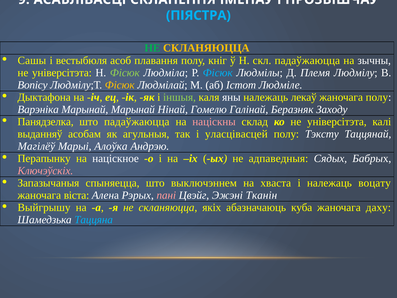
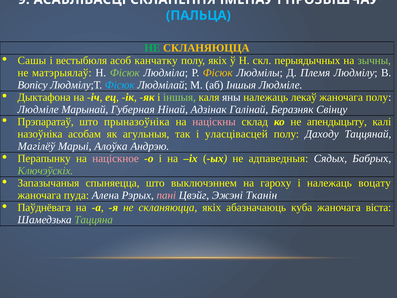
ПІЯСТРА: ПІЯСТРА -> ПАЛЬЦА (198, 15)
плавання: плавання -> канчатку (156, 60)
полу кніг: кніг -> якіх (218, 60)
скл падаўжаюцца: падаўжаюцца -> перыядычных (307, 60)
зычны colour: white -> light green (374, 60)
універсітэта: універсітэта -> матэрыялаў (62, 73)
Фісюк colour: light blue -> yellow (218, 73)
Фісюк colour: yellow -> light blue (120, 85)
аб Істот: Істот -> Іншыя (241, 85)
Варэніка: Варэніка -> Людміле (38, 109)
Марынай Марынай: Марынай -> Губерная (133, 109)
Гомелю: Гомелю -> Адзінак (209, 109)
Заходу: Заходу -> Свінцу (332, 109)
Панядзелка: Панядзелка -> Прэпаратаў (46, 122)
што падаўжаюцца: падаўжаюцца -> прыназоўніка (137, 122)
ко не універсітэта: універсітэта -> апендыцыту (337, 122)
выданняў: выданняў -> назоўніка (40, 134)
Тэксту: Тэксту -> Даходу (322, 134)
націскное colour: white -> pink (116, 158)
Ключэўскіх colour: pink -> light green (45, 171)
хваста: хваста -> гароху (276, 183)
віста: віста -> пуда (76, 195)
Выйгрышу: Выйгрышу -> Паўднёвага (44, 207)
даху: даху -> віста (378, 207)
Таццяна colour: light blue -> light green (94, 220)
